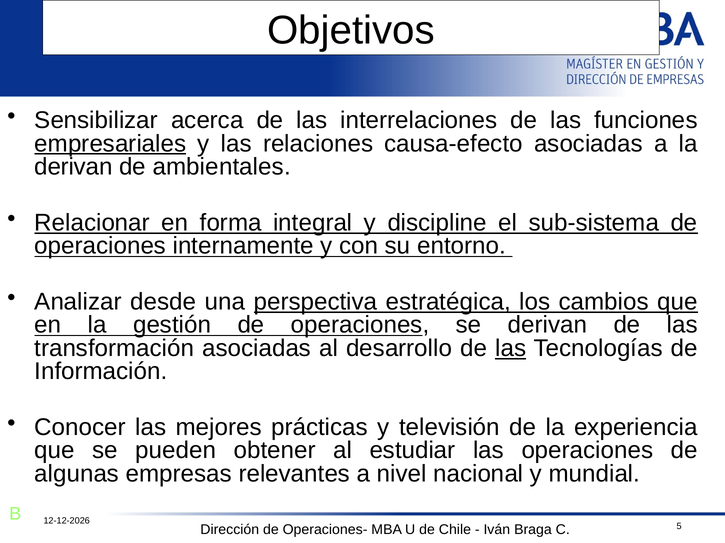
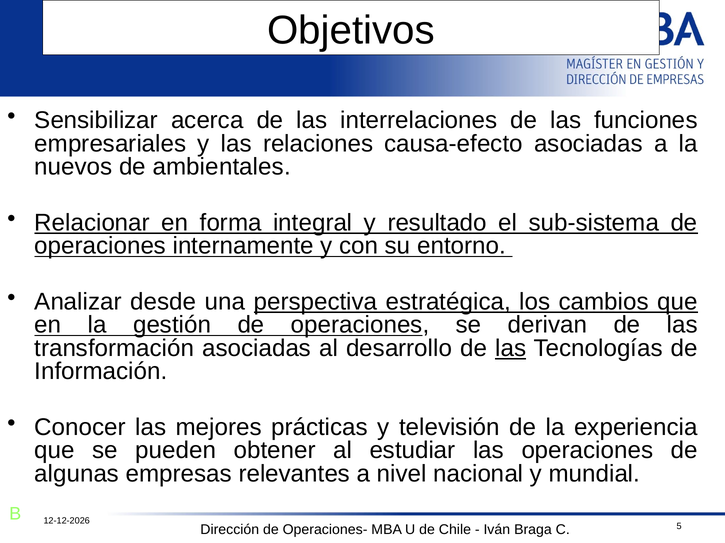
empresariales underline: present -> none (110, 144)
derivan: derivan -> nuevos (73, 167)
discipline: discipline -> resultado (437, 223)
